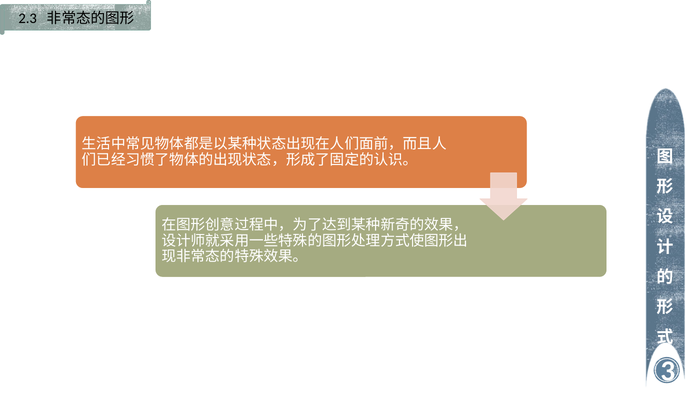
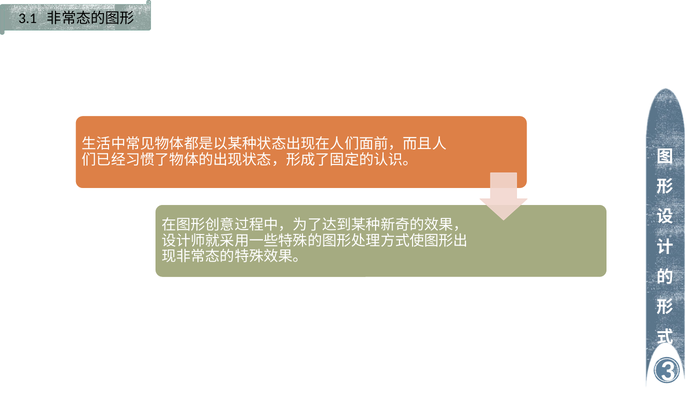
2.3: 2.3 -> 3.1 (28, 18)
